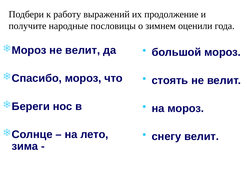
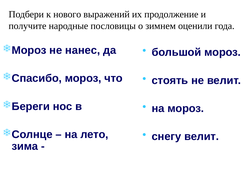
работу: работу -> нового (67, 14)
велит: велит -> нанес (83, 50)
